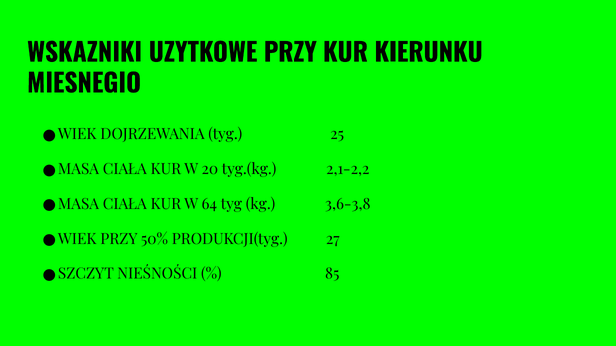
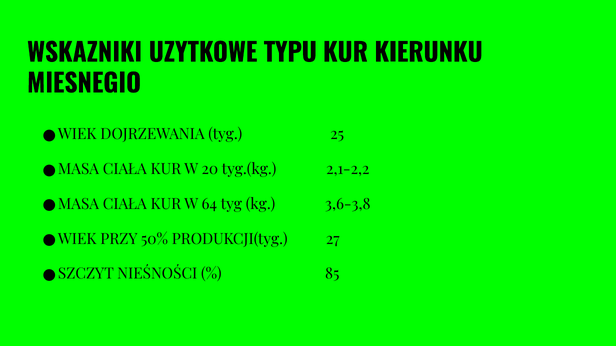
UZYTKOWE PRZY: PRZY -> TYPU (290, 53)
